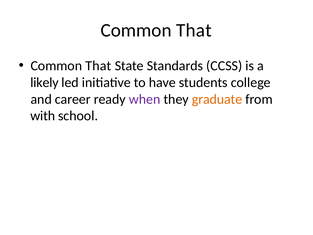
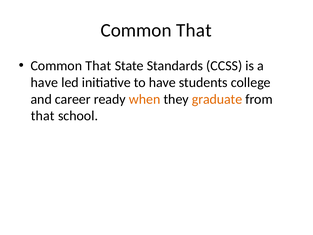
likely: likely -> have (44, 82)
when colour: purple -> orange (145, 99)
with: with -> that (43, 116)
